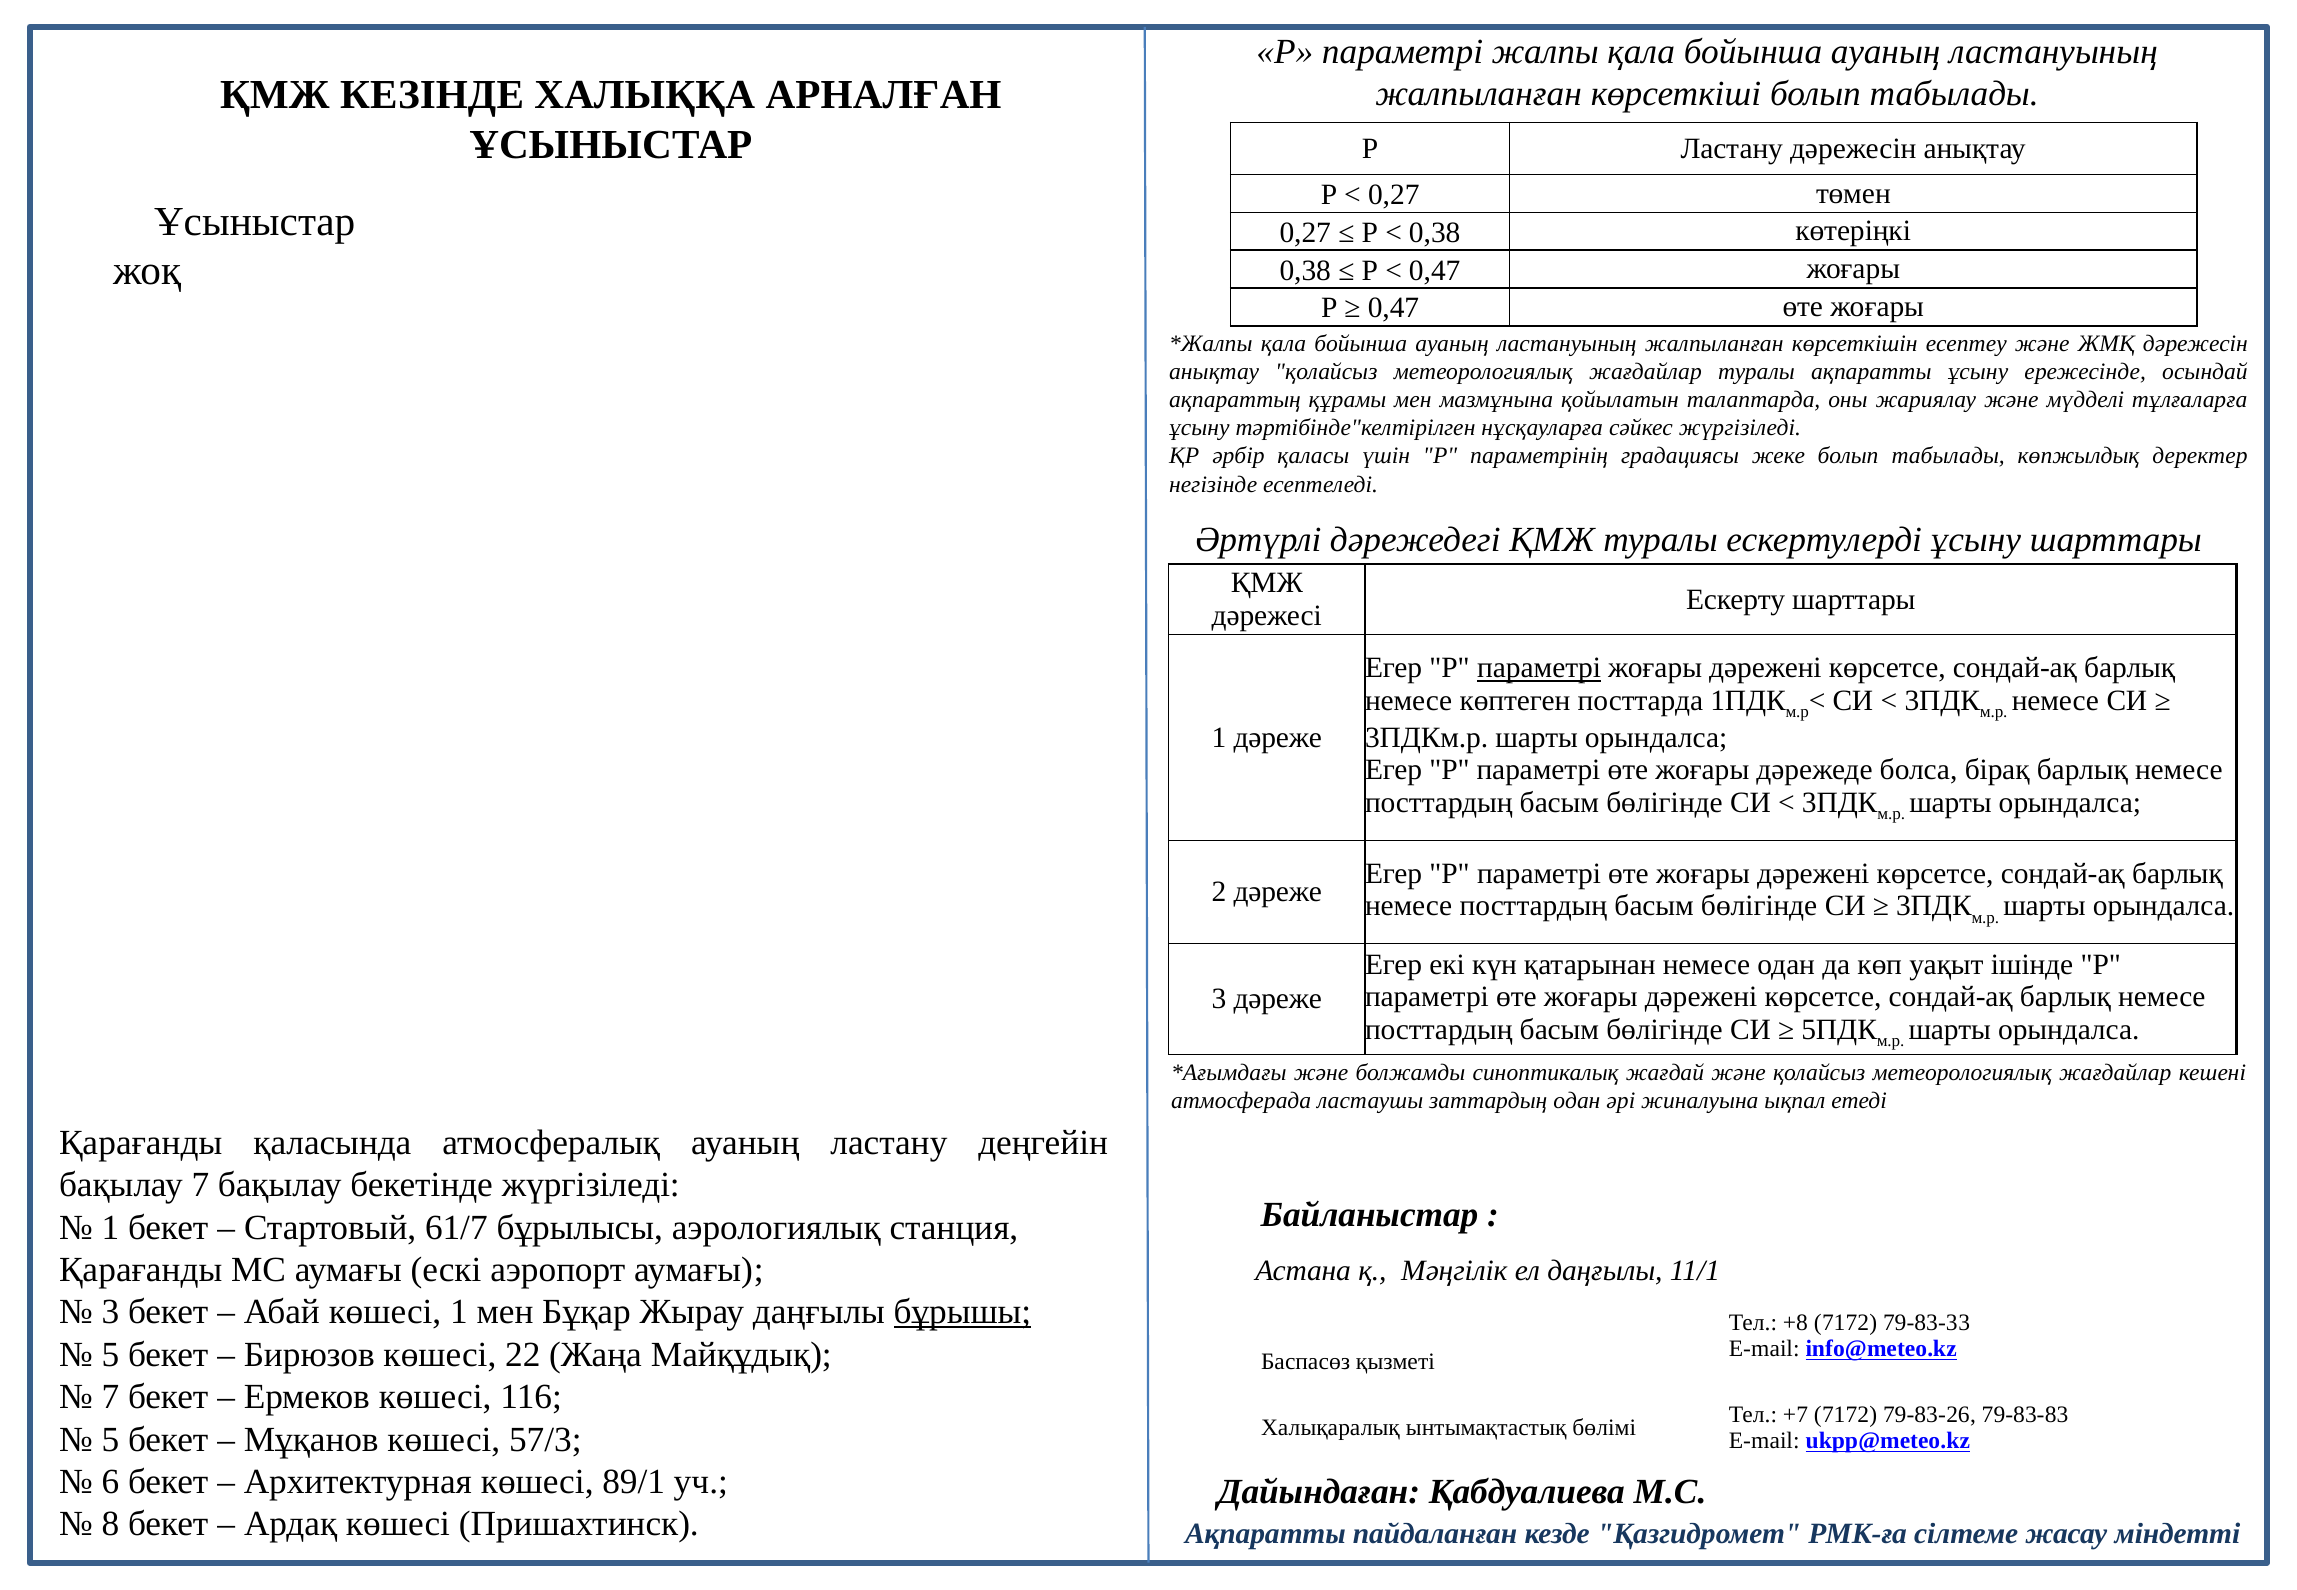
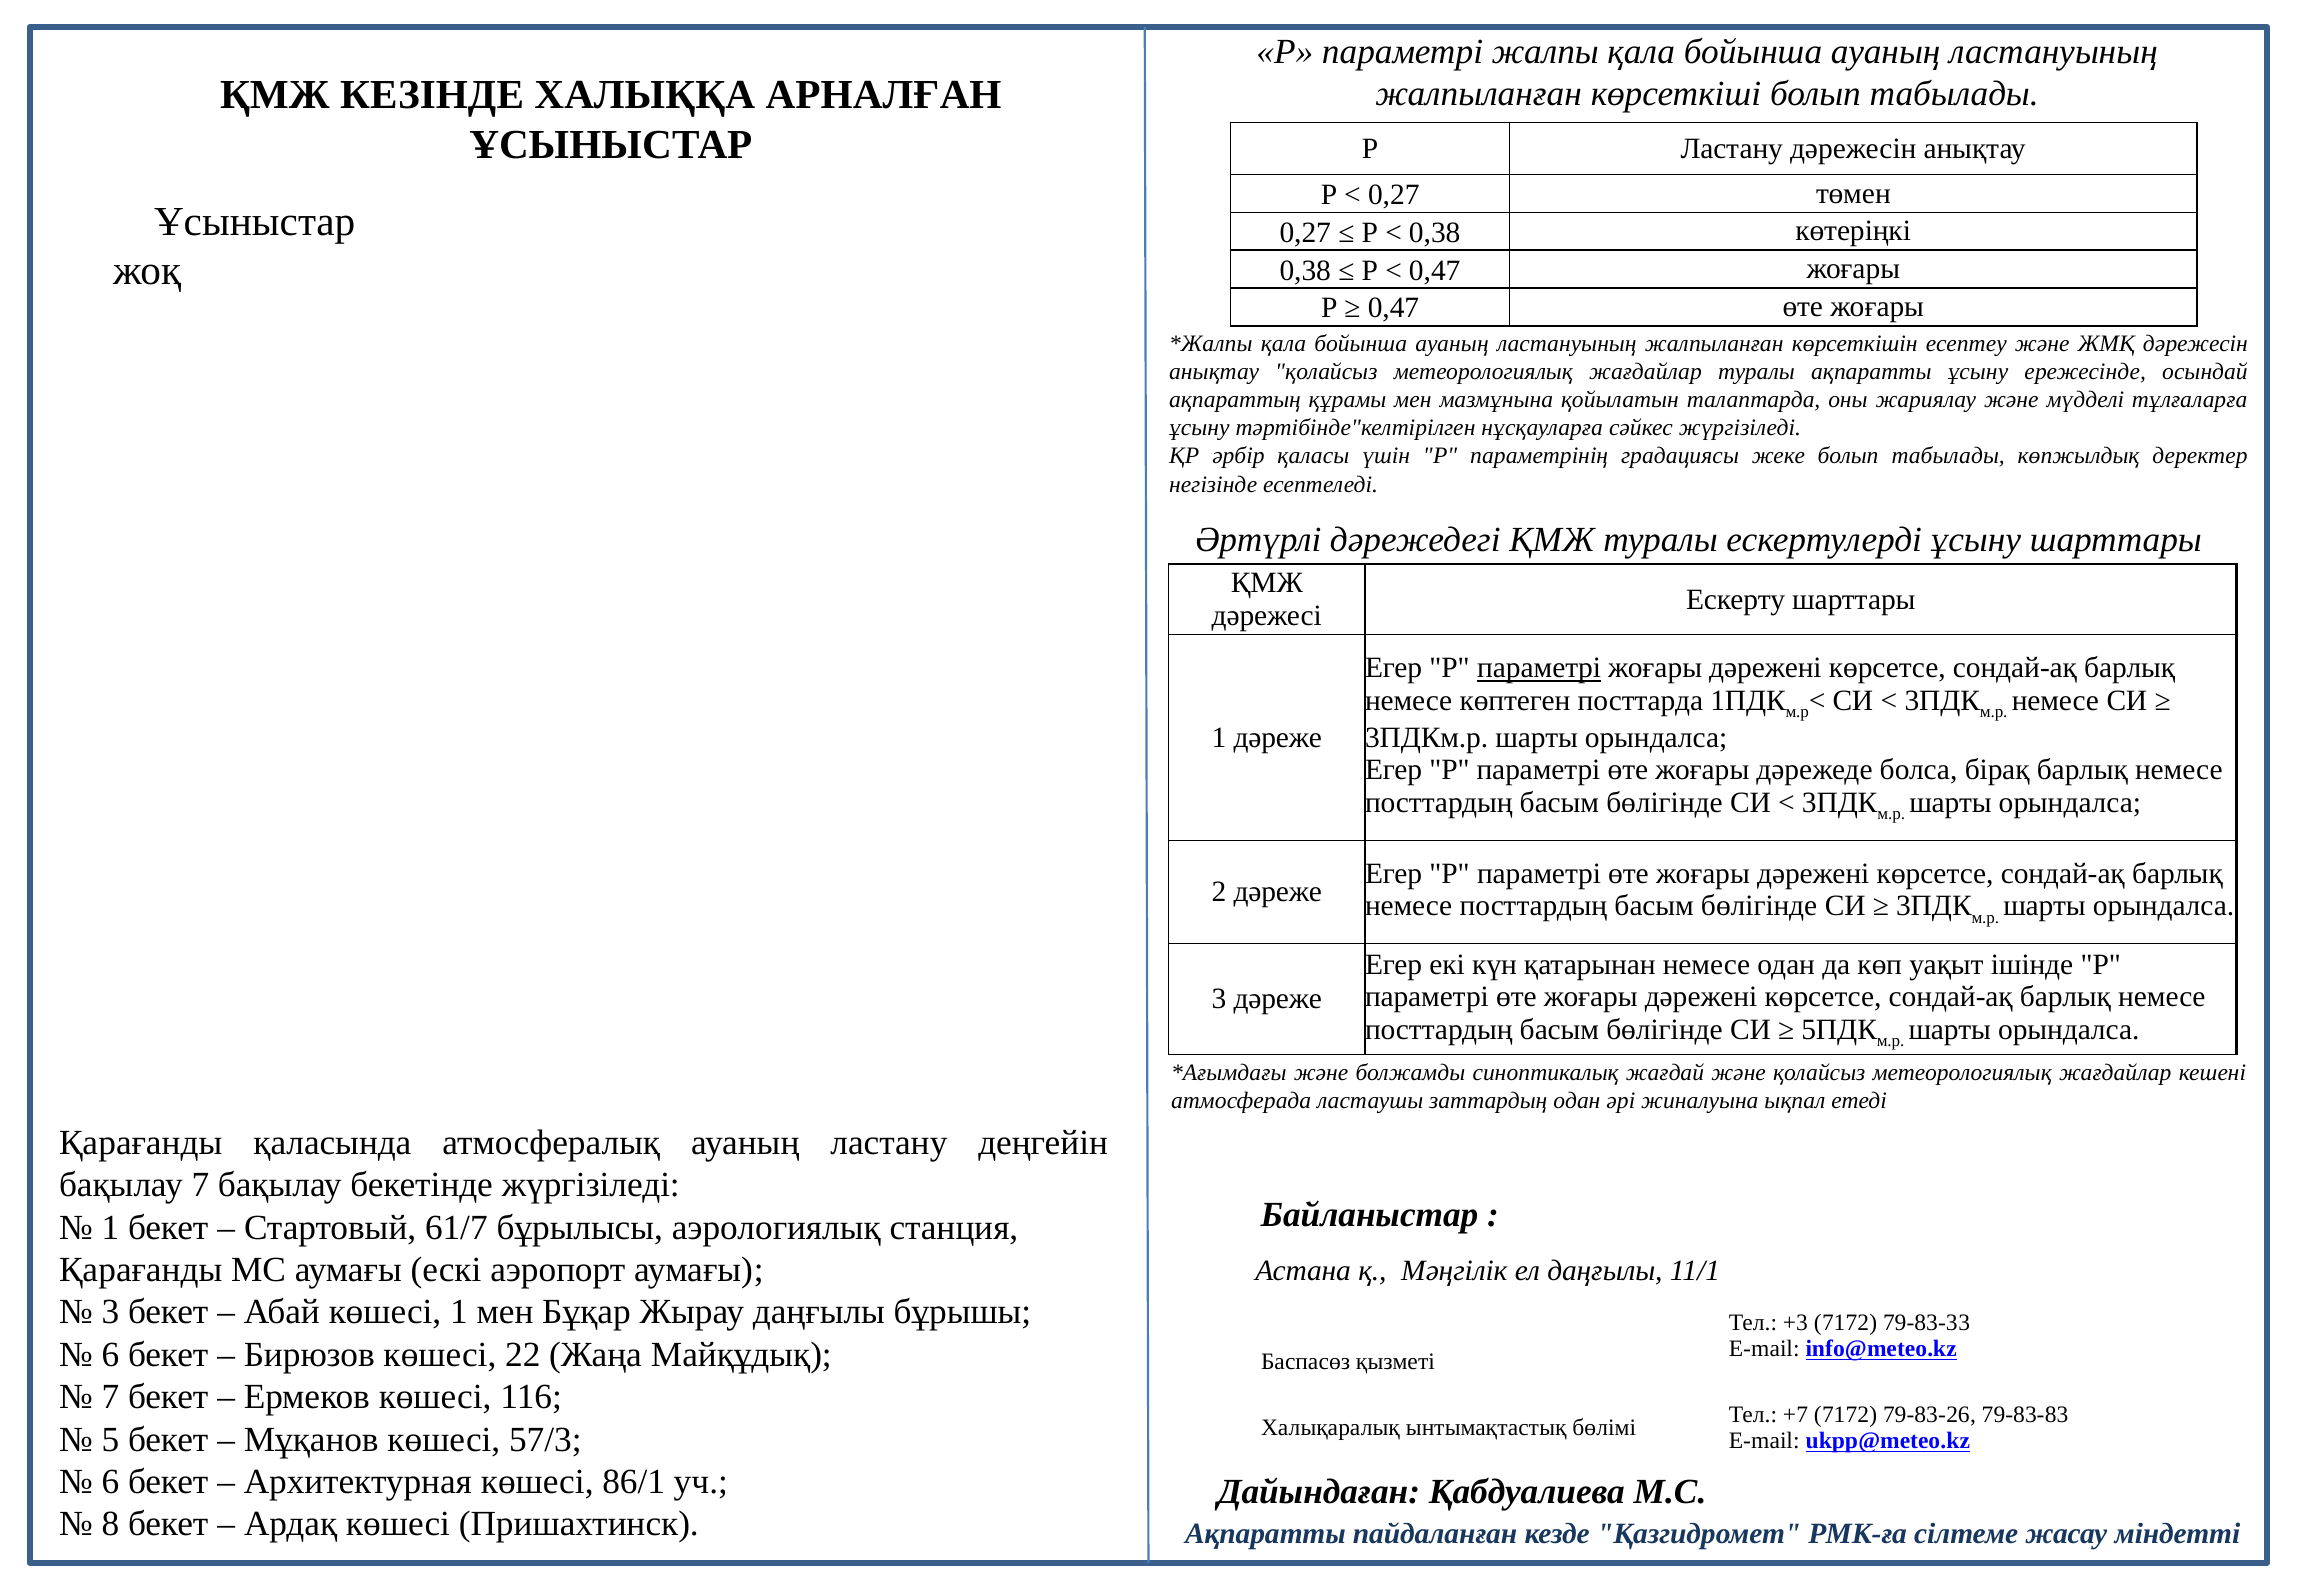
бұрышы underline: present -> none (962, 1312)
+8: +8 -> +3 (1795, 1323)
5: 5 -> 6 (110, 1355)
89/1: 89/1 -> 86/1 (634, 1482)
